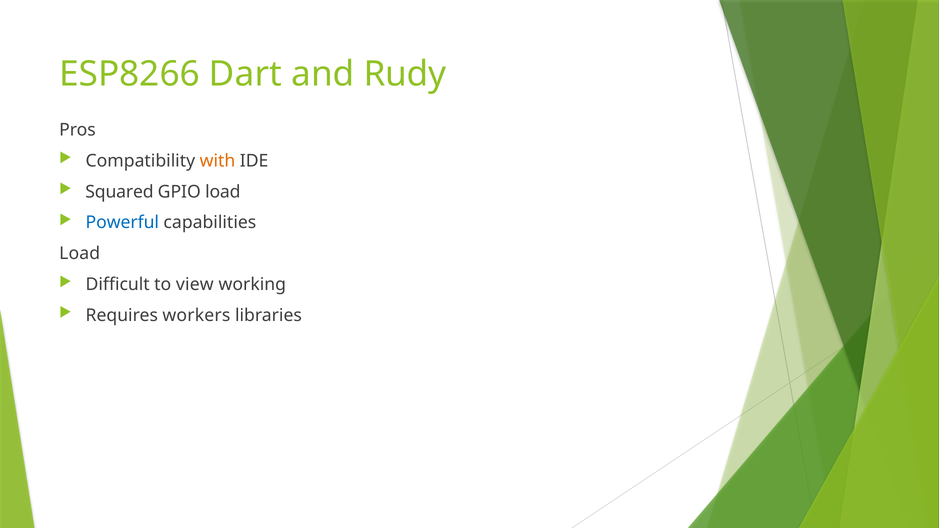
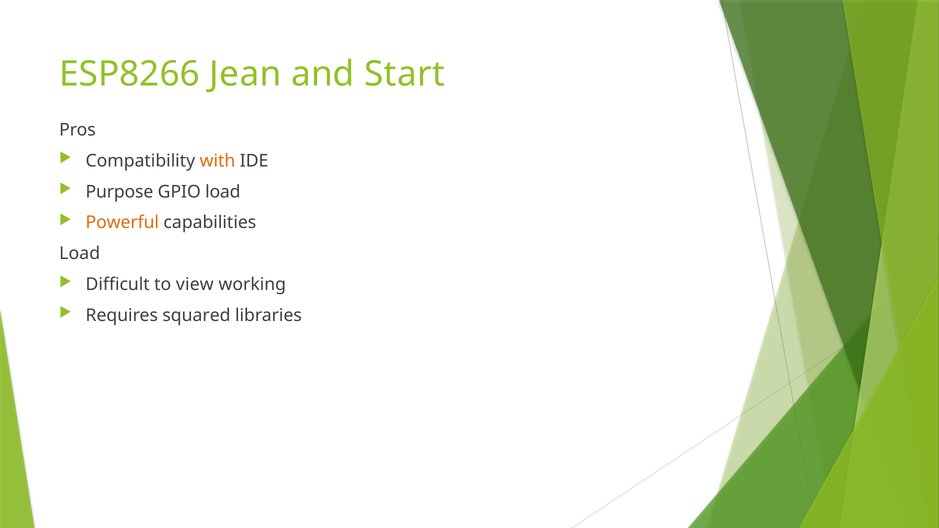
Dart: Dart -> Jean (245, 74)
Rudy: Rudy -> Start (405, 74)
Squared: Squared -> Purpose (119, 192)
Powerful colour: blue -> orange (122, 223)
workers: workers -> squared (196, 315)
